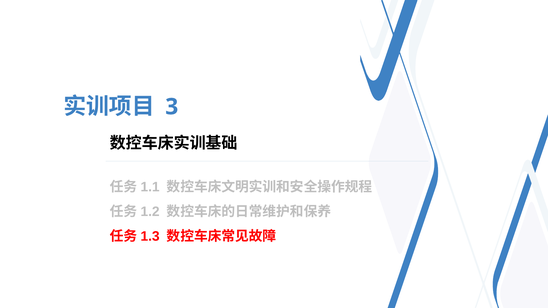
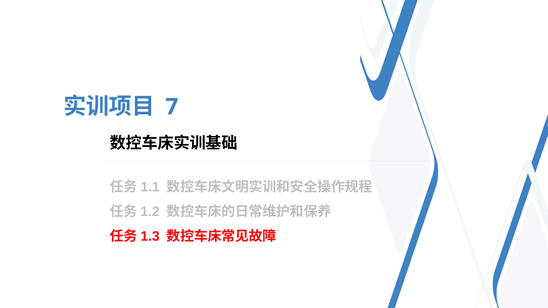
3: 3 -> 7 (172, 107)
